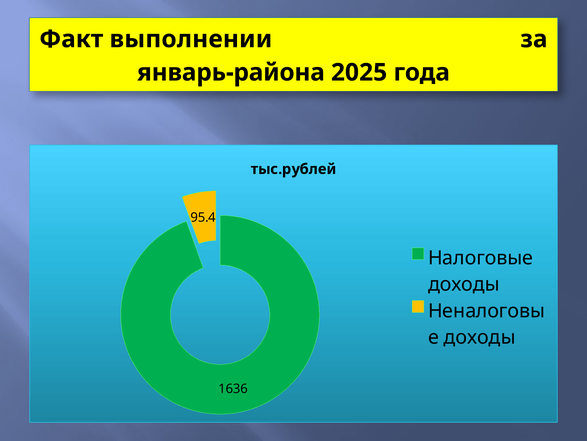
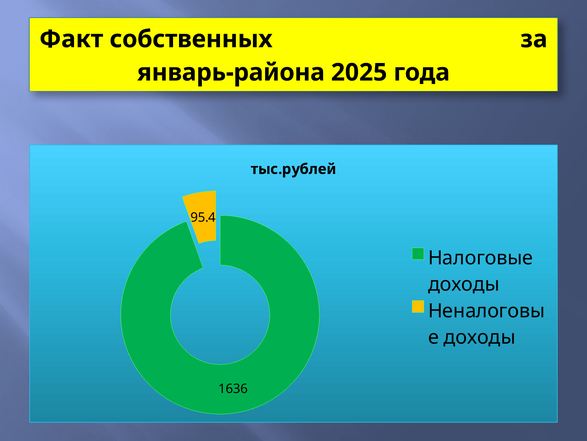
выполнении: выполнении -> собственных (191, 39)
